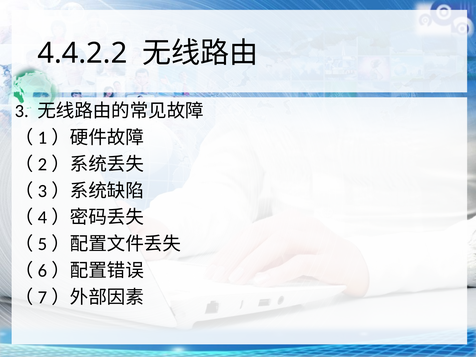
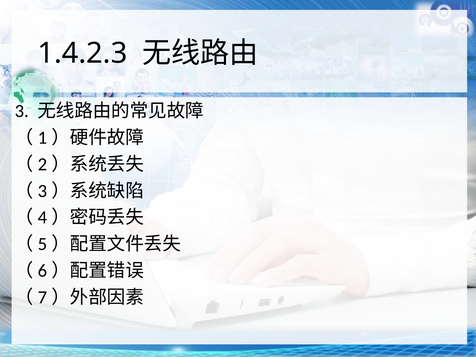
4.4.2.2: 4.4.2.2 -> 1.4.2.3 (82, 53)
